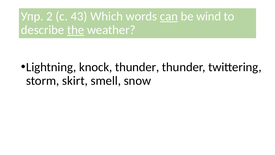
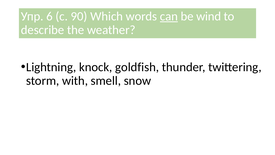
2: 2 -> 6 (50, 16)
43: 43 -> 90 (79, 16)
the underline: present -> none (76, 30)
knock thunder: thunder -> goldfish (137, 67)
skirt: skirt -> with (75, 81)
